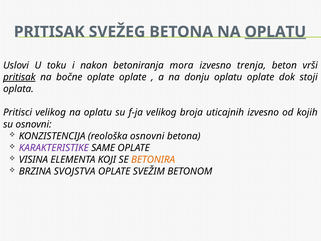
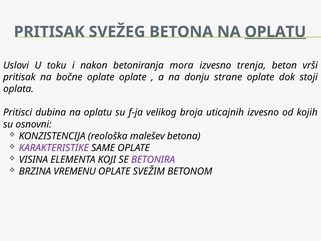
pritisak underline: present -> none (19, 77)
donju oplatu: oplatu -> strane (228, 77)
Pritisci velikog: velikog -> dubina (51, 112)
reološka osnovni: osnovni -> malešev (147, 136)
BETONIRA colour: orange -> purple (153, 159)
SVOJSTVA: SVOJSTVA -> VREMENU (75, 171)
